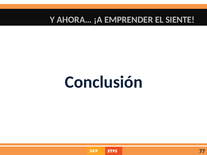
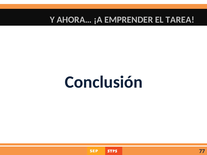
SIENTE: SIENTE -> TAREA (180, 20)
